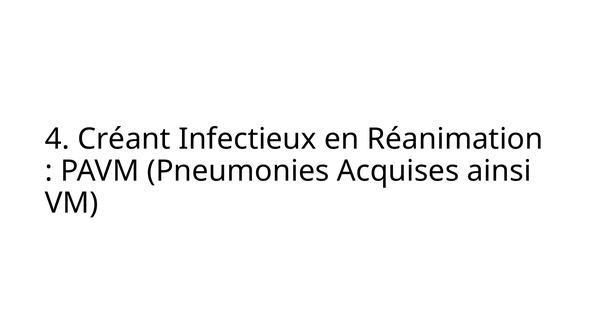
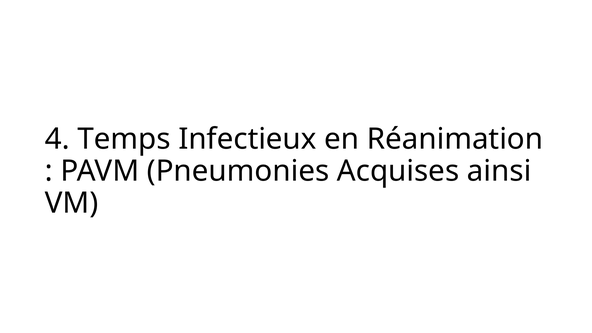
Créant: Créant -> Temps (124, 139)
